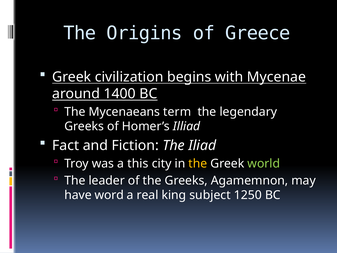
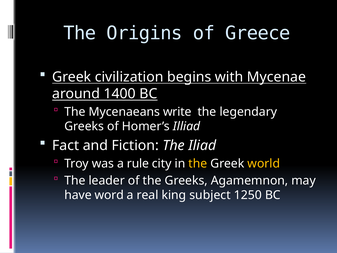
term: term -> write (177, 112)
this: this -> rule (138, 163)
world colour: light green -> yellow (264, 163)
